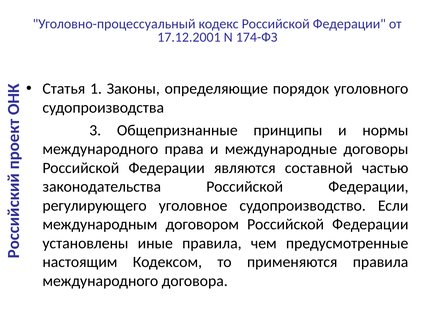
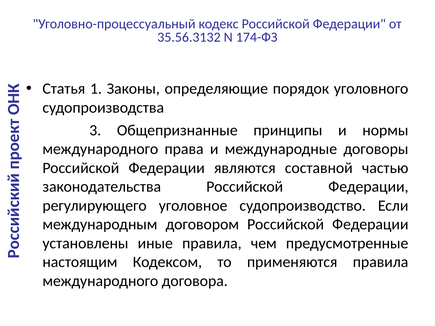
17.12.2001: 17.12.2001 -> 35.56.3132 (189, 37)
